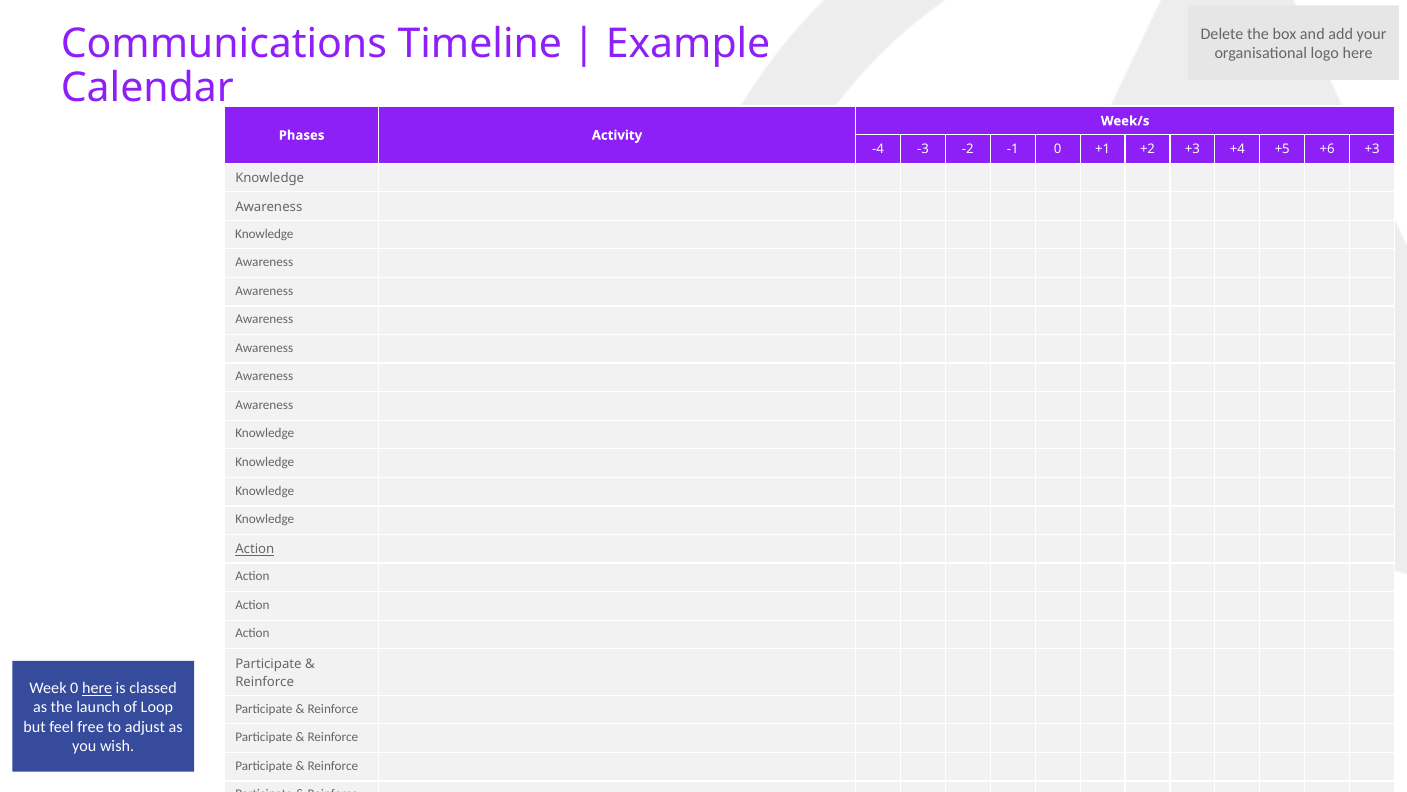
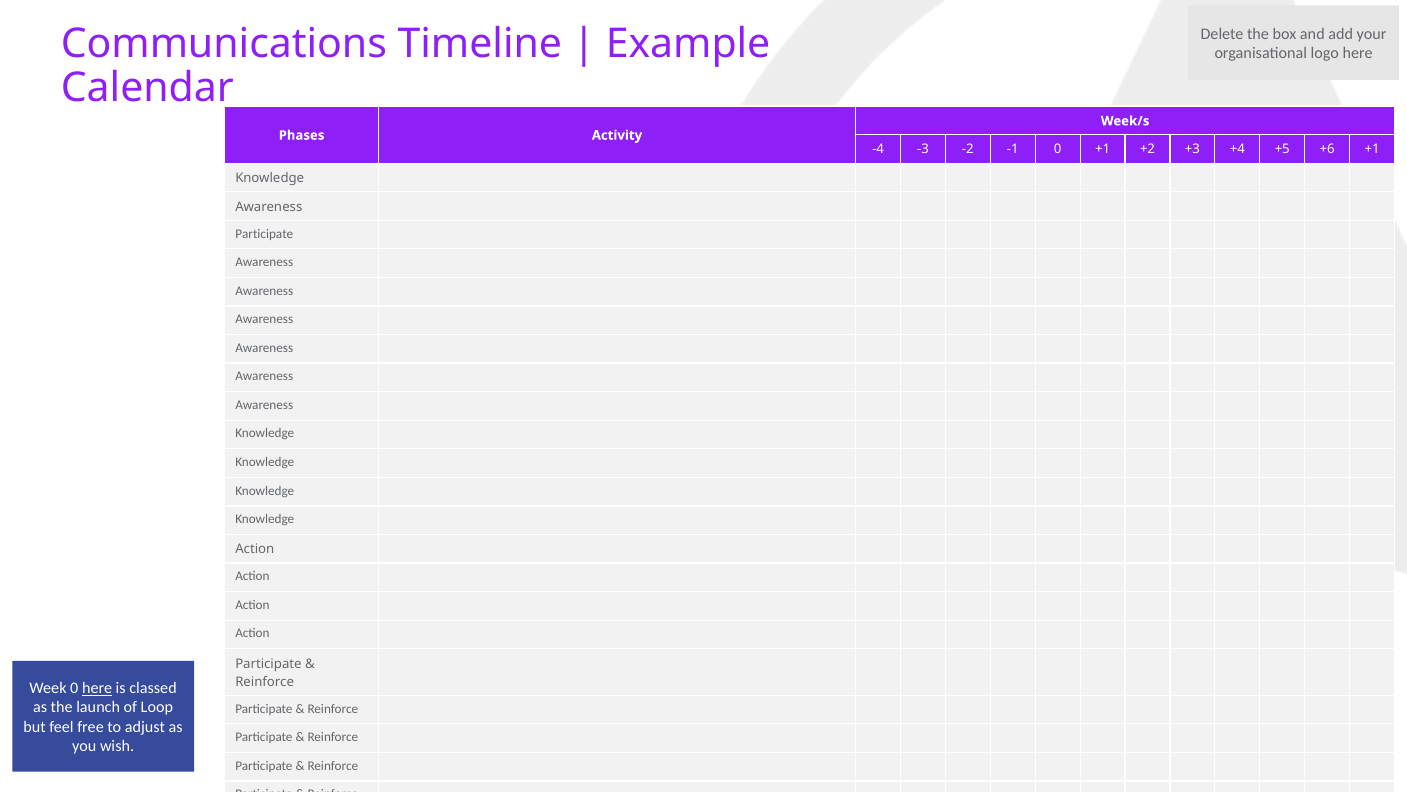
+6 +3: +3 -> +1 (1372, 149)
Knowledge: Knowledge -> Participate (264, 234)
Action underline: present -> none (255, 549)
